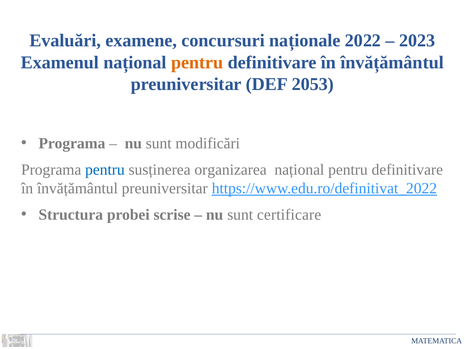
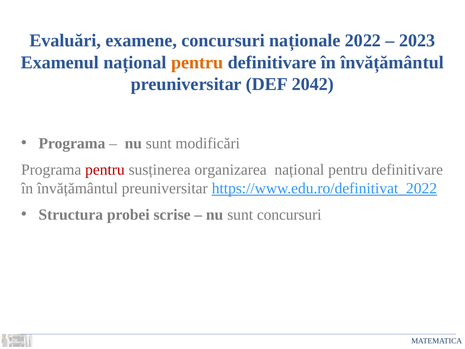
2053: 2053 -> 2042 (313, 84)
pentru colour: blue -> red (105, 169)
sunt certificare: certificare -> concursuri (289, 214)
